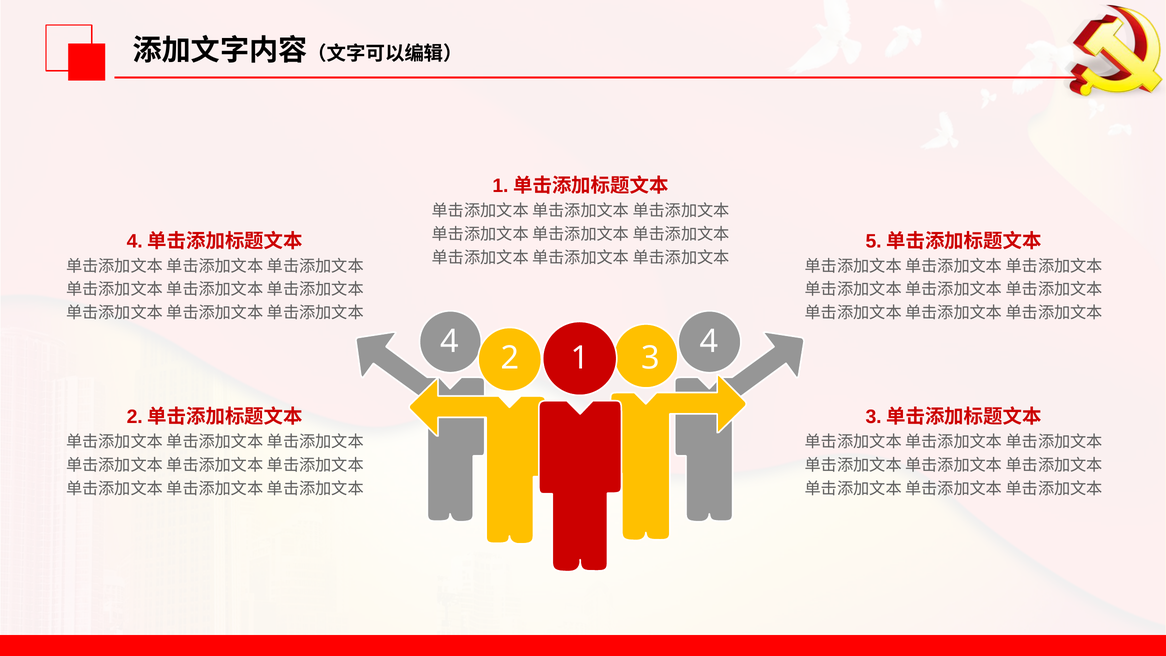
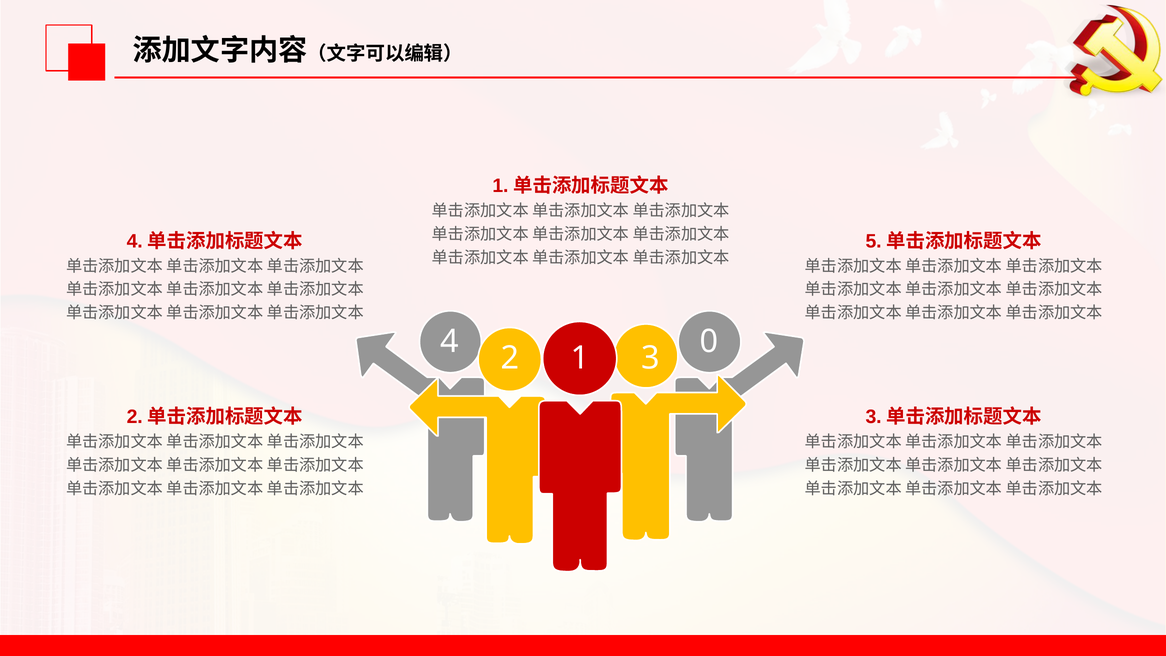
4 4: 4 -> 0 (709, 341)
